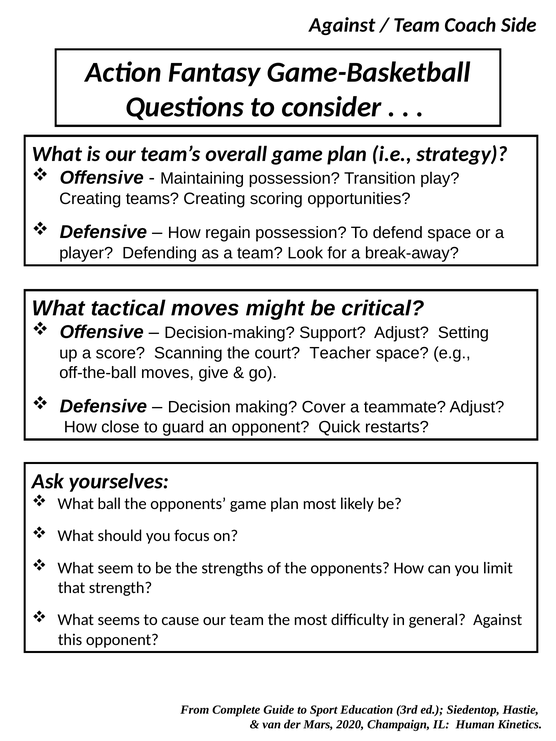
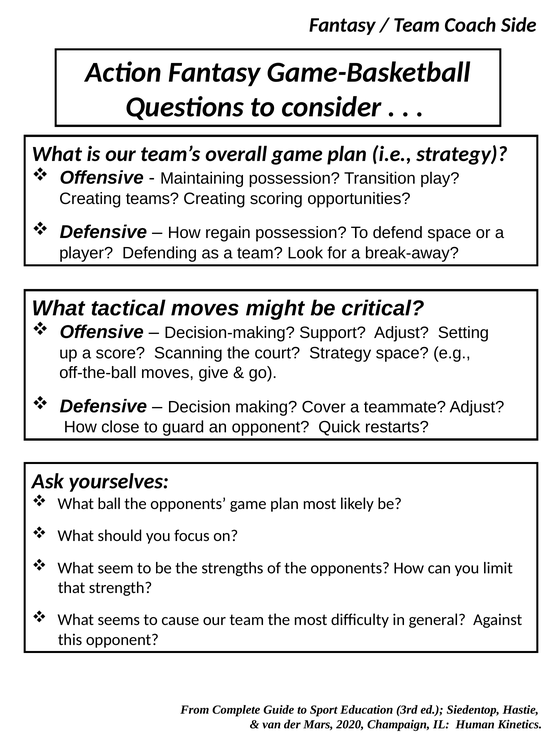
Against: Against -> Fantasy (342, 25)
court Teacher: Teacher -> Strategy (340, 353)
